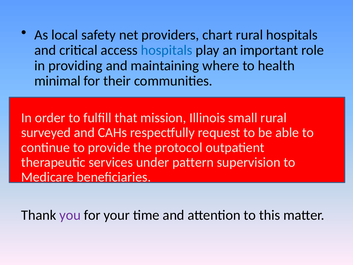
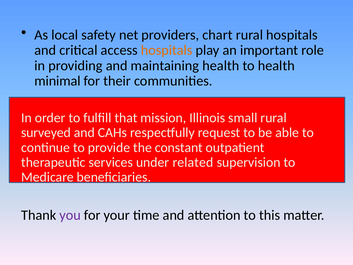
hospitals colour: blue -> orange (167, 50)
maintaining where: where -> health (221, 66)
protocol: protocol -> constant (179, 147)
pattern: pattern -> related (193, 162)
